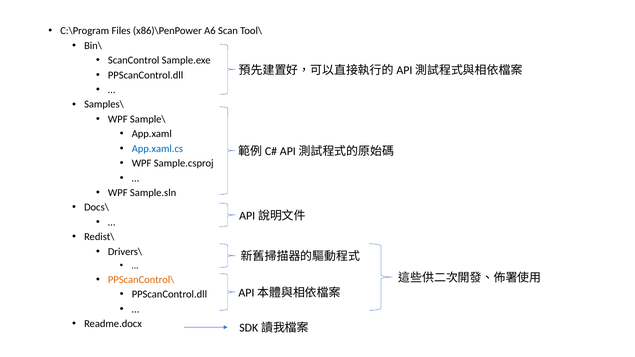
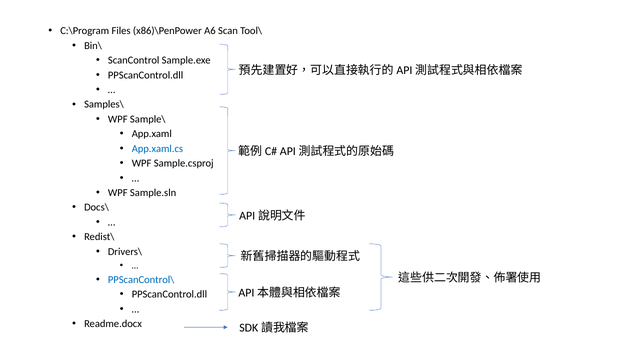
PPScanControl\ colour: orange -> blue (141, 280)
